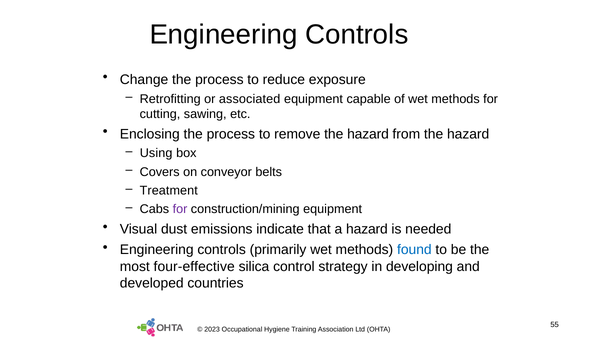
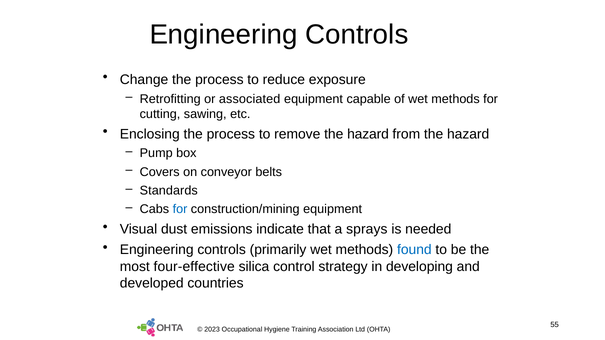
Using: Using -> Pump (156, 153)
Treatment: Treatment -> Standards (169, 191)
for colour: purple -> blue (180, 209)
a hazard: hazard -> sprays (367, 229)
